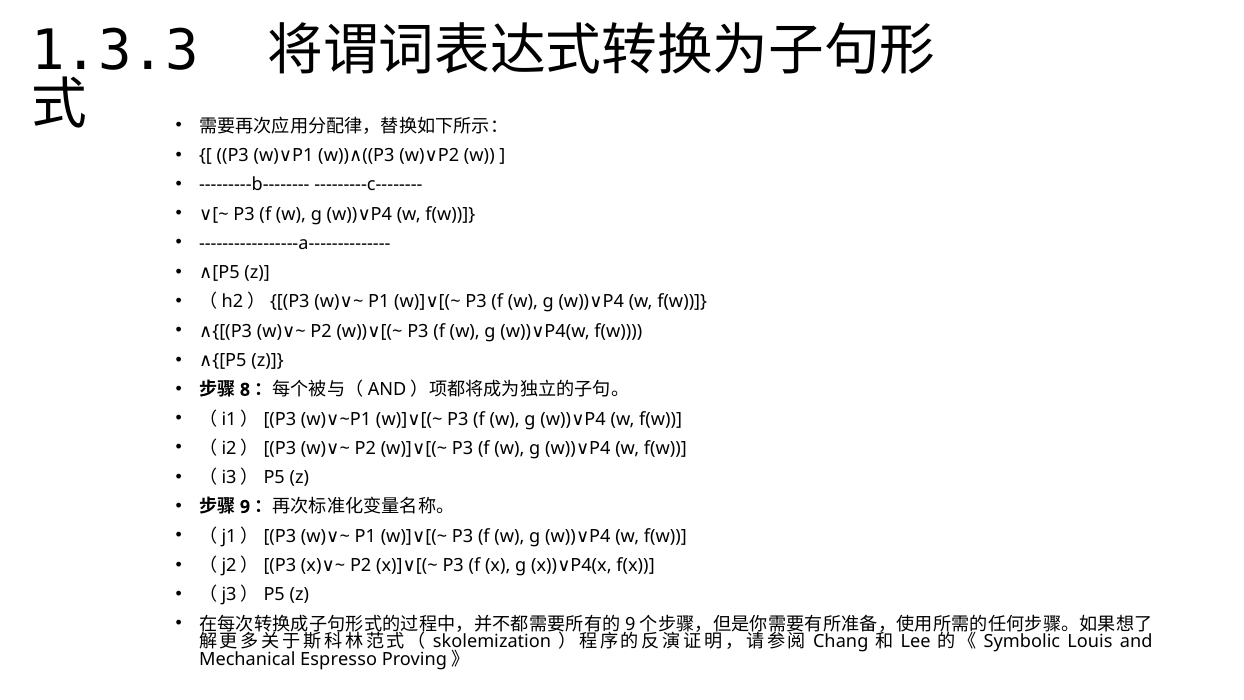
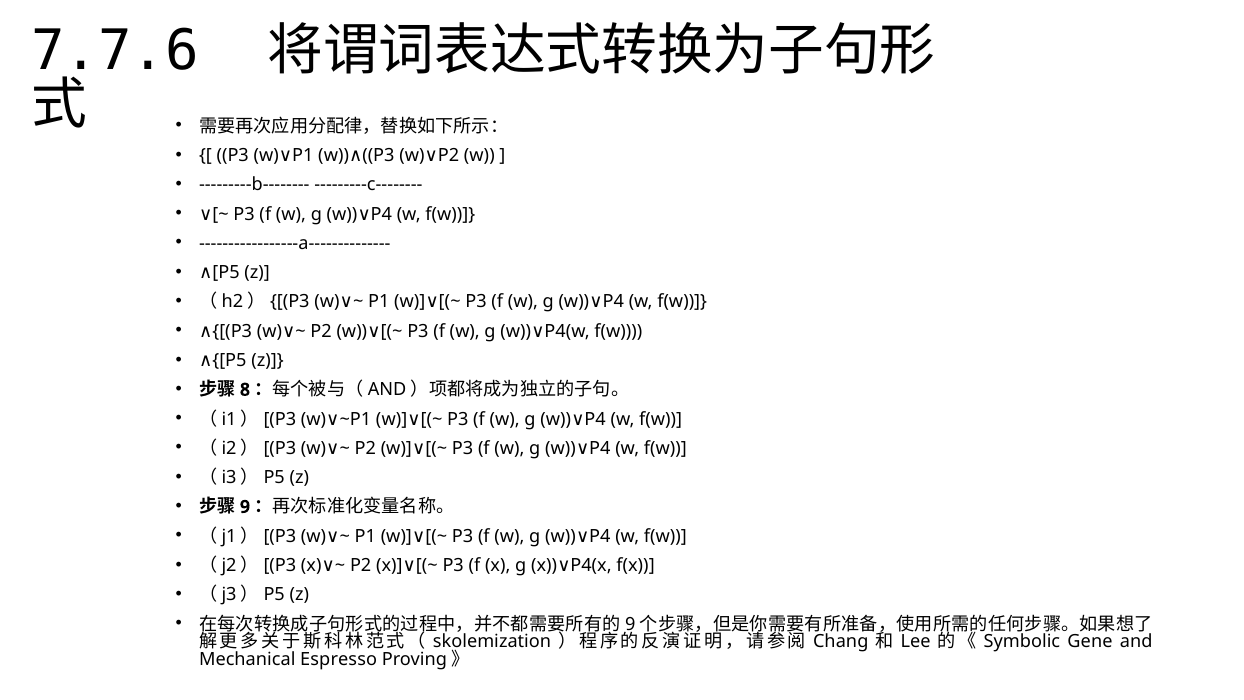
1.3.3: 1.3.3 -> 7.7.6 (115, 51)
Louis: Louis -> Gene (1090, 641)
